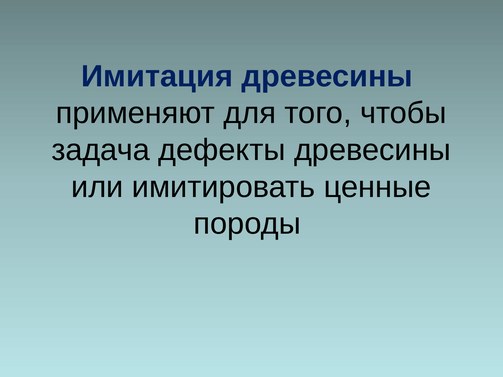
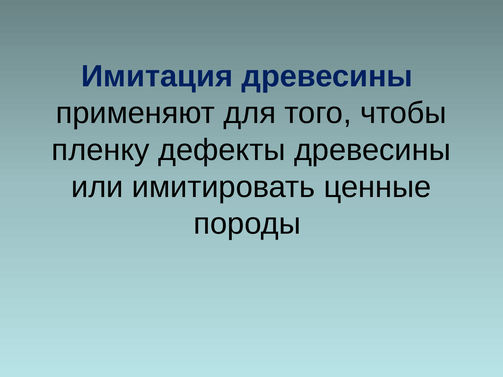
задача: задача -> пленку (101, 150)
